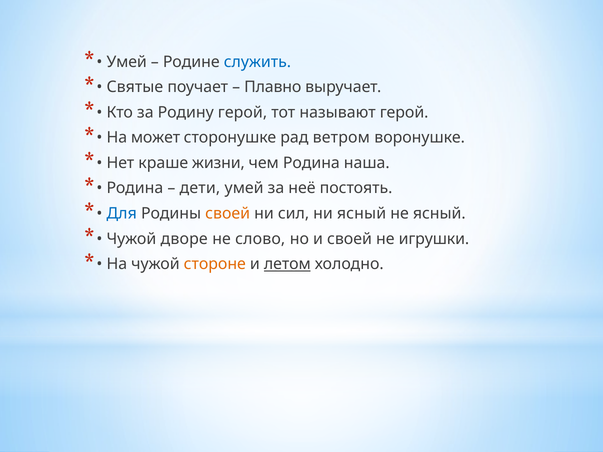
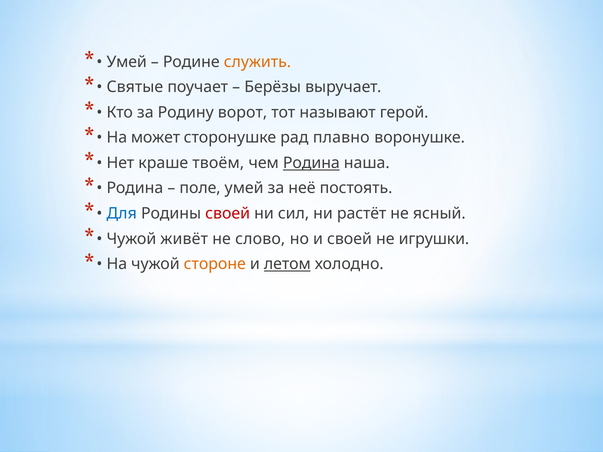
служить colour: blue -> orange (257, 62)
Плавно: Плавно -> Берёзы (273, 87)
Родину герой: герой -> ворот (243, 112)
ветром: ветром -> плавно (341, 138)
жизни: жизни -> твоём (218, 163)
Родина underline: none -> present (311, 163)
дети: дети -> поле (200, 188)
своей colour: orange -> red (228, 214)
ни ясный: ясный -> растёт (362, 214)
дворе: дворе -> живёт (184, 239)
